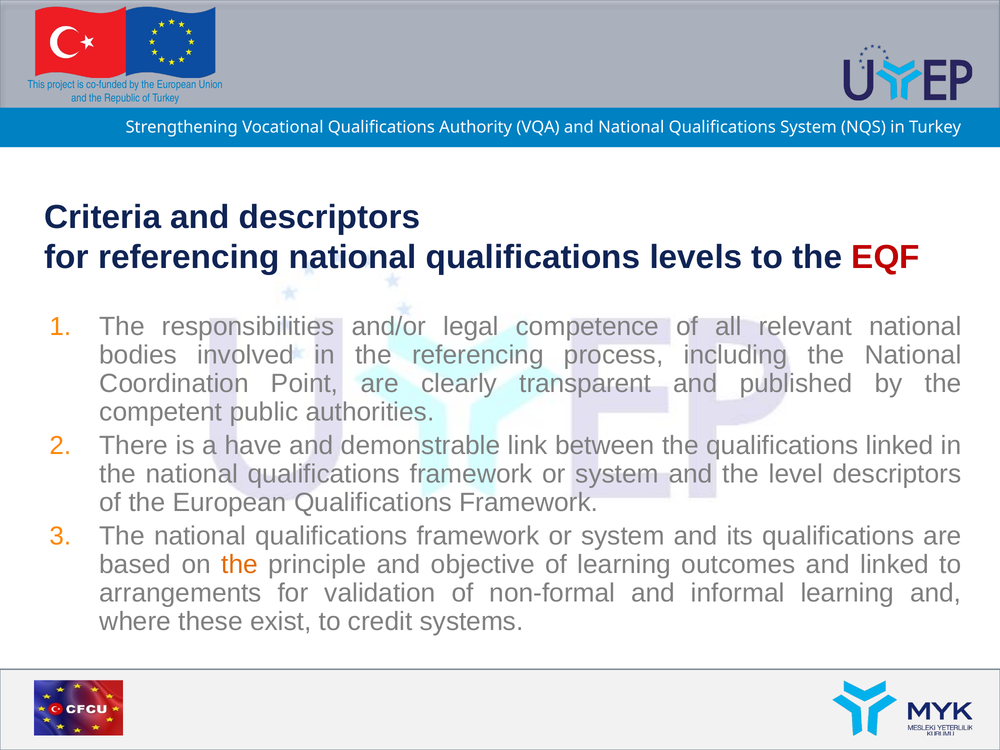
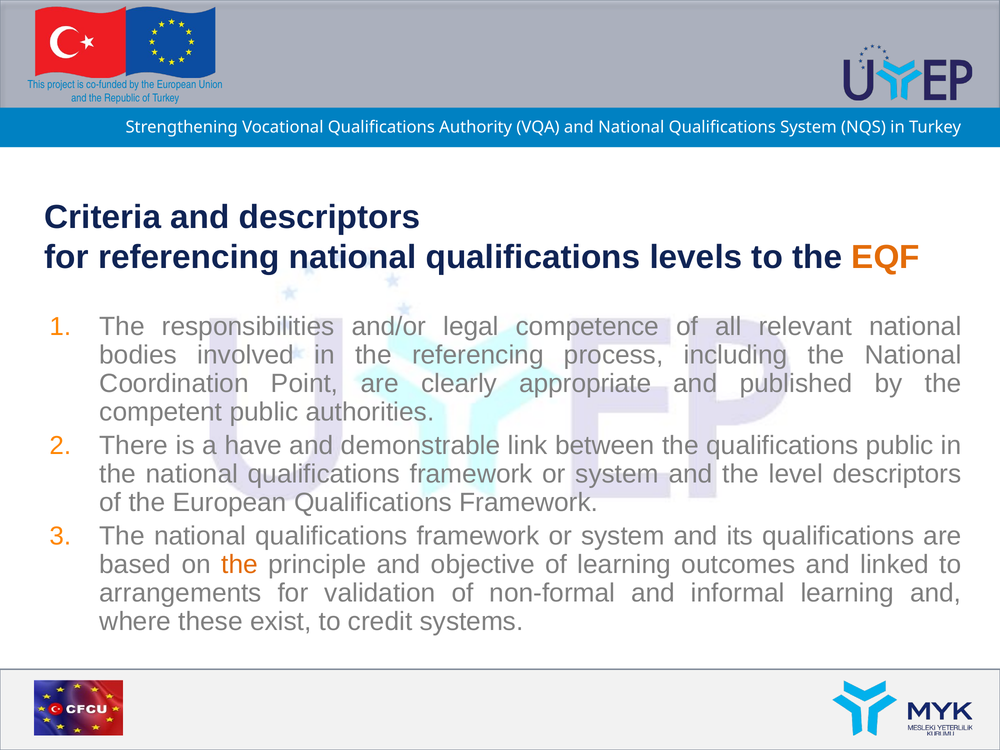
EQF colour: red -> orange (886, 257)
transparent: transparent -> appropriate (585, 384)
qualifications linked: linked -> public (900, 446)
